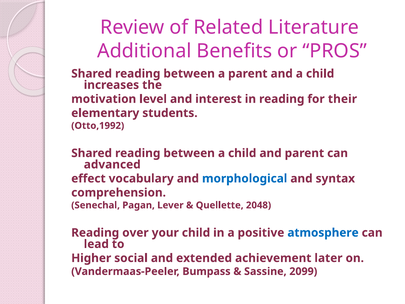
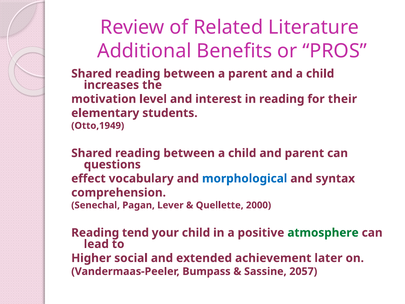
Otto,1992: Otto,1992 -> Otto,1949 (98, 126)
advanced: advanced -> questions (112, 164)
2048: 2048 -> 2000 (259, 205)
over: over -> tend (135, 233)
atmosphere colour: blue -> green (323, 233)
2099: 2099 -> 2057 (303, 271)
